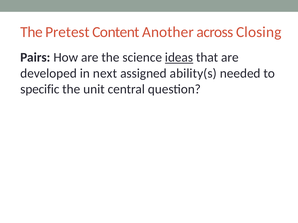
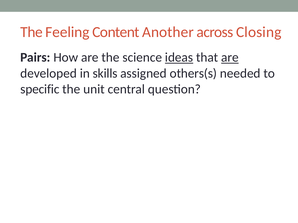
Pretest: Pretest -> Feeling (67, 32)
are underline: none -> present (230, 58)
next: next -> skills (105, 73)
ability(s: ability(s -> others(s (193, 73)
